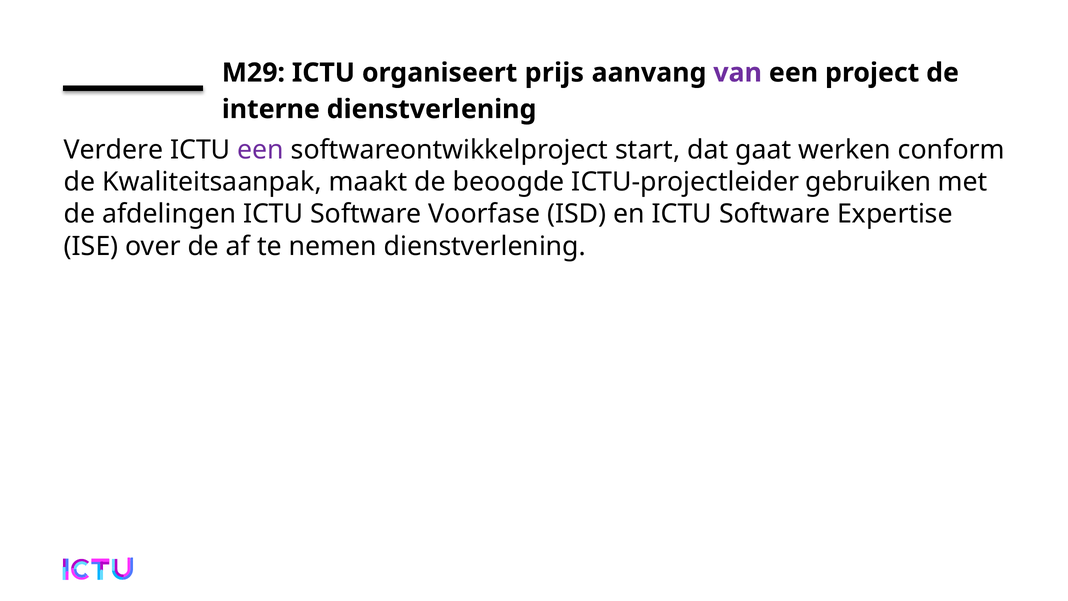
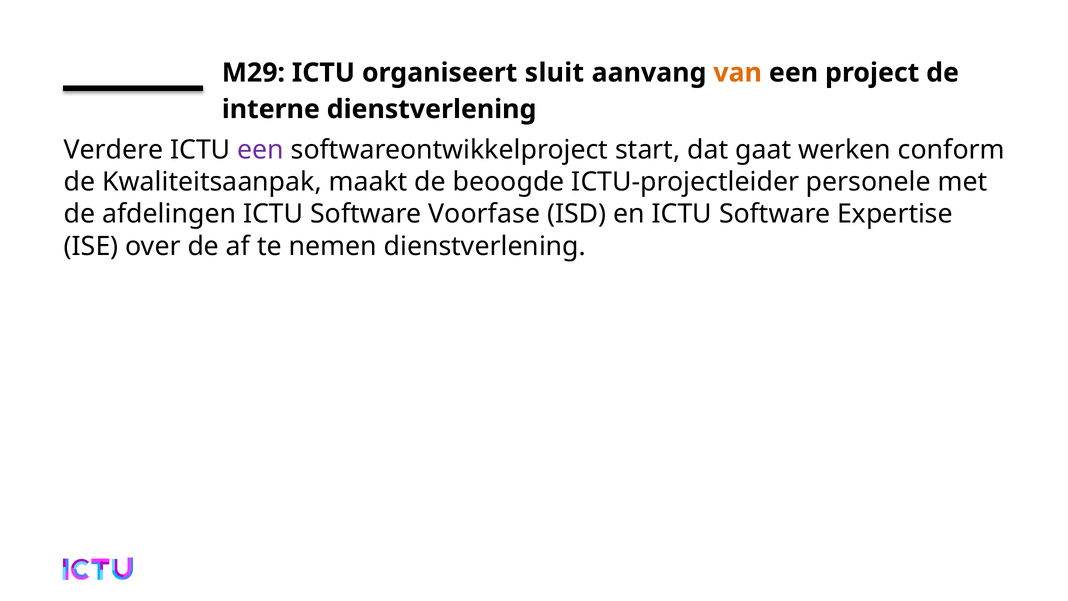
prijs: prijs -> sluit (554, 73)
van colour: purple -> orange (738, 73)
gebruiken: gebruiken -> personele (868, 182)
